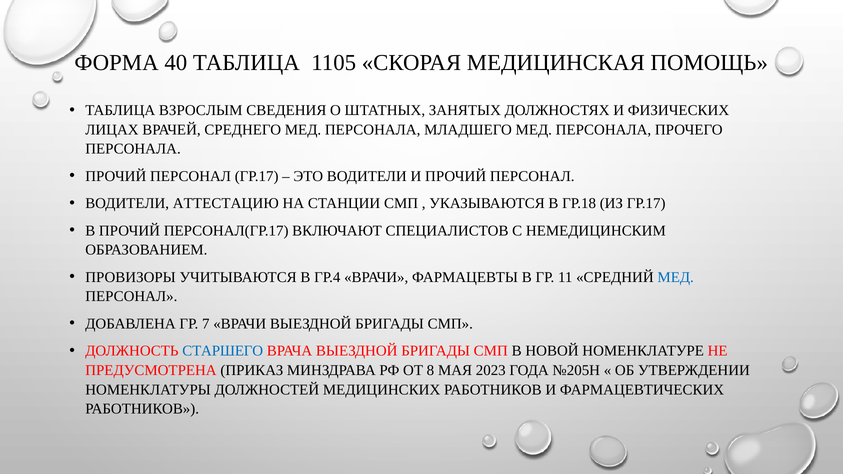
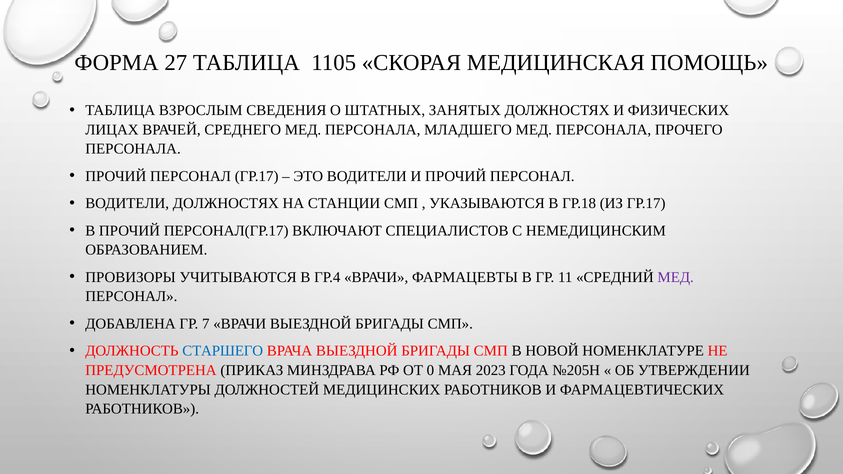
40: 40 -> 27 (176, 63)
ВОДИТЕЛИ АТТЕСТАЦИЮ: АТТЕСТАЦИЮ -> ДОЛЖНОСТЯХ (226, 203)
МЕД colour: blue -> purple (676, 277)
8: 8 -> 0 (430, 370)
